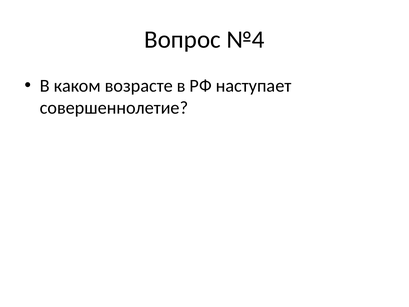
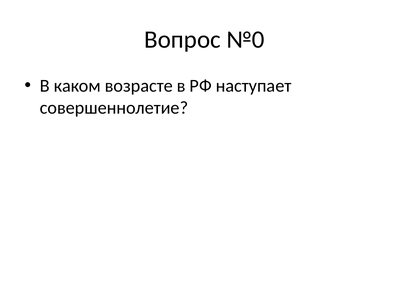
№4: №4 -> №0 (246, 40)
